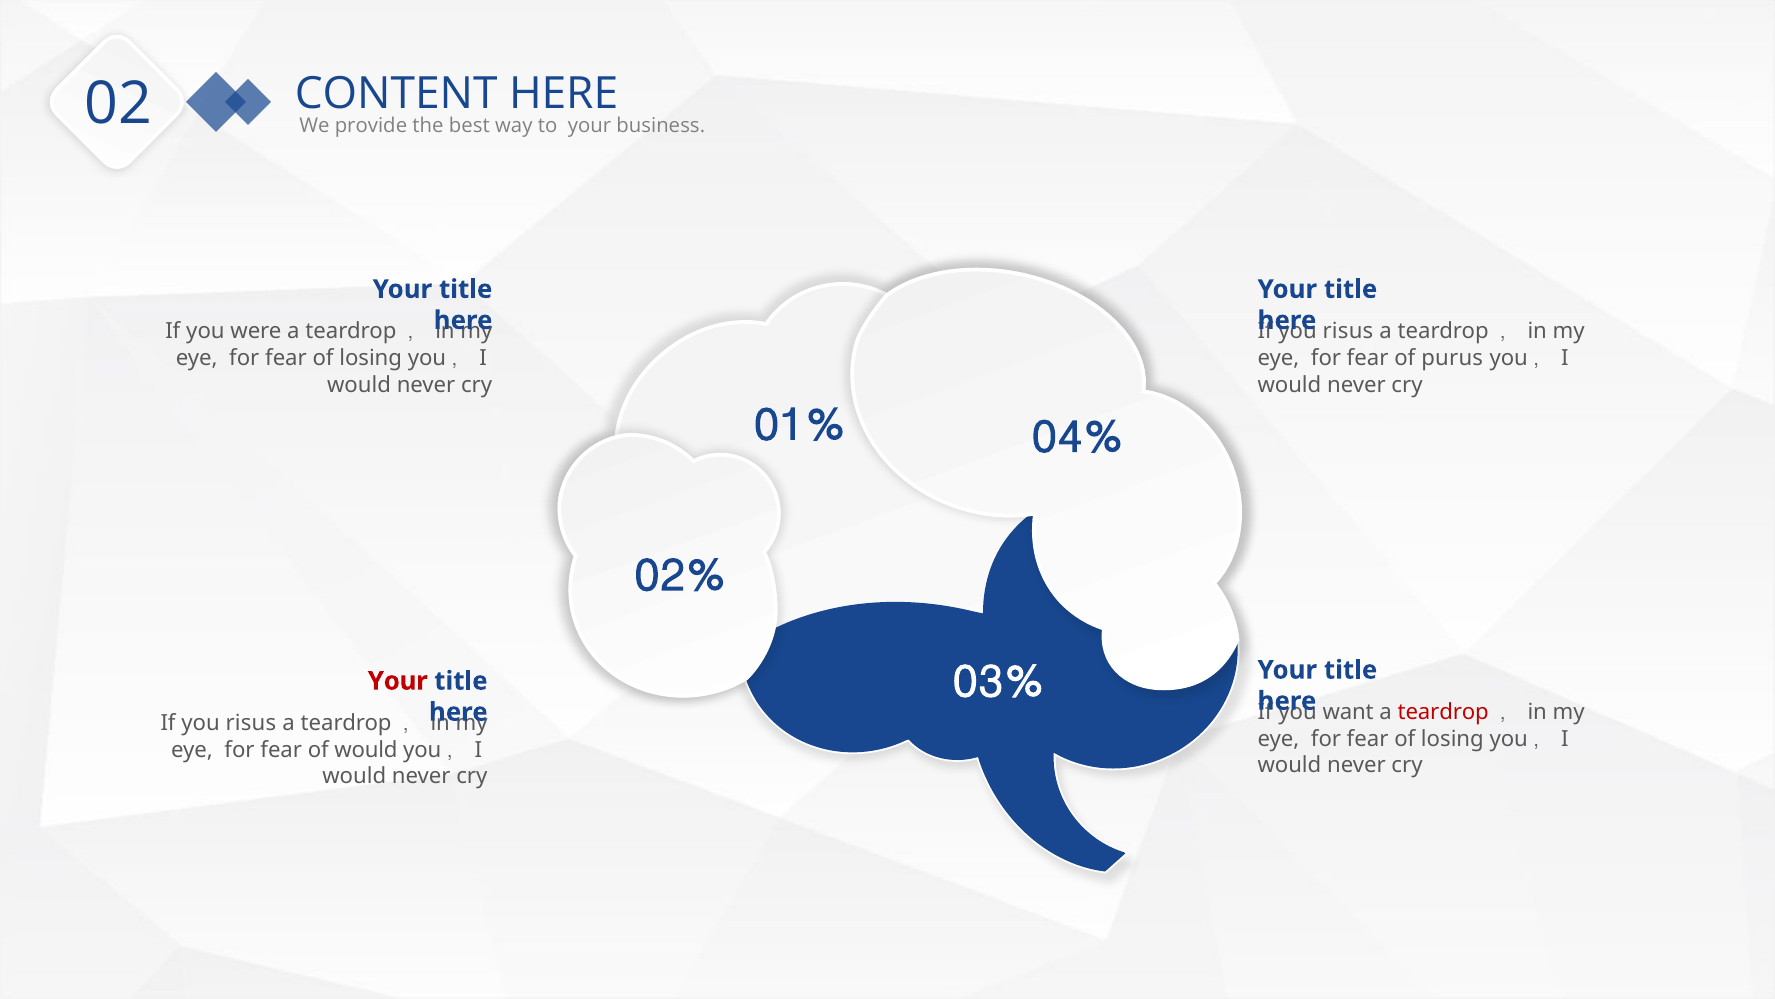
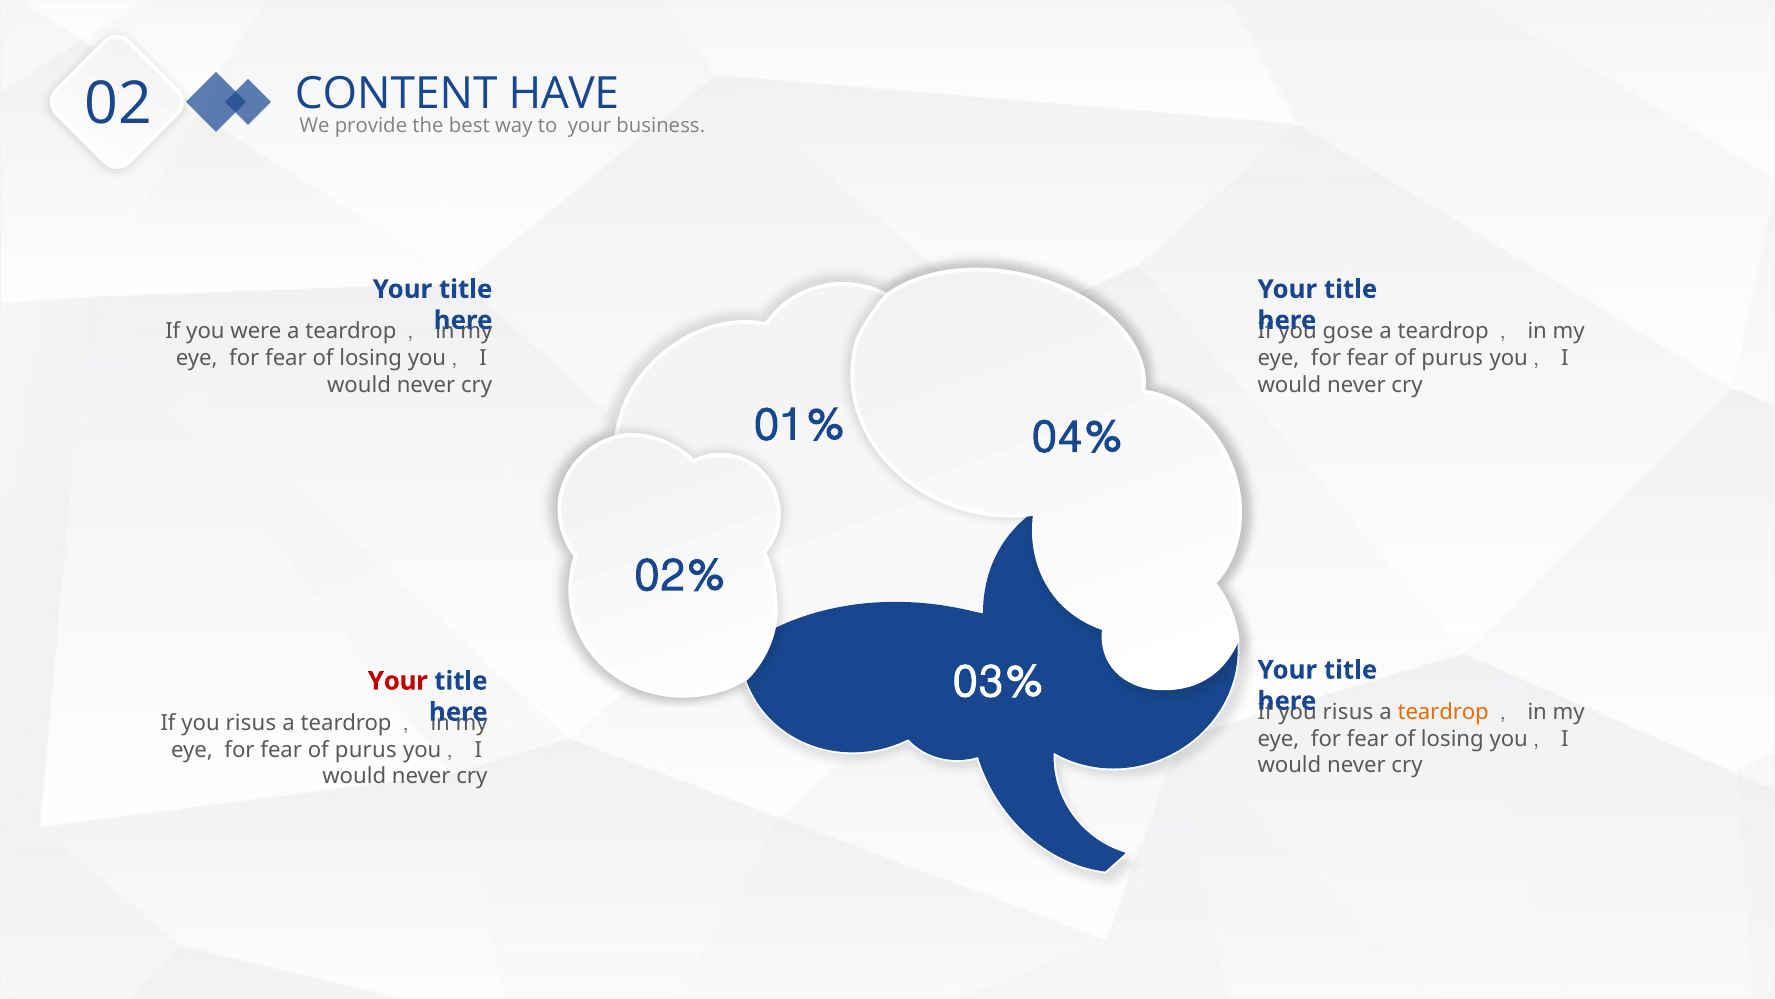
CONTENT HERE: HERE -> HAVE (564, 94)
risus: risus -> gose (1348, 331)
want: want -> risus (1348, 712)
teardrop colour: red -> orange (1443, 712)
would: would -> purus (366, 750)
